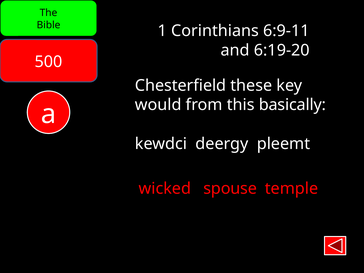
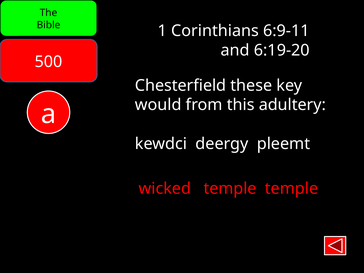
basically: basically -> adultery (292, 105)
wicked spouse: spouse -> temple (230, 189)
